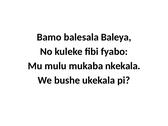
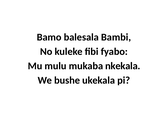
Baleya: Baleya -> Bambi (116, 37)
